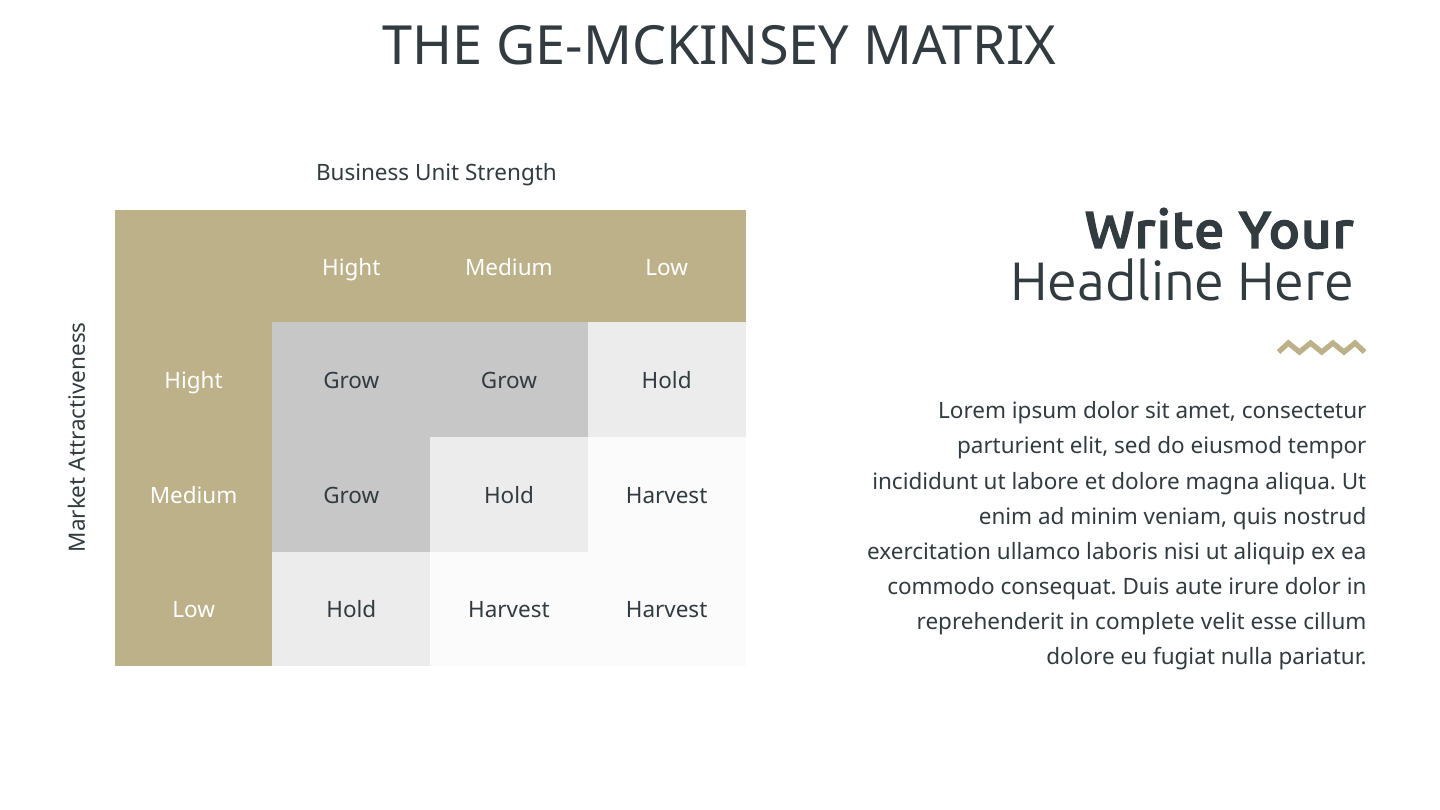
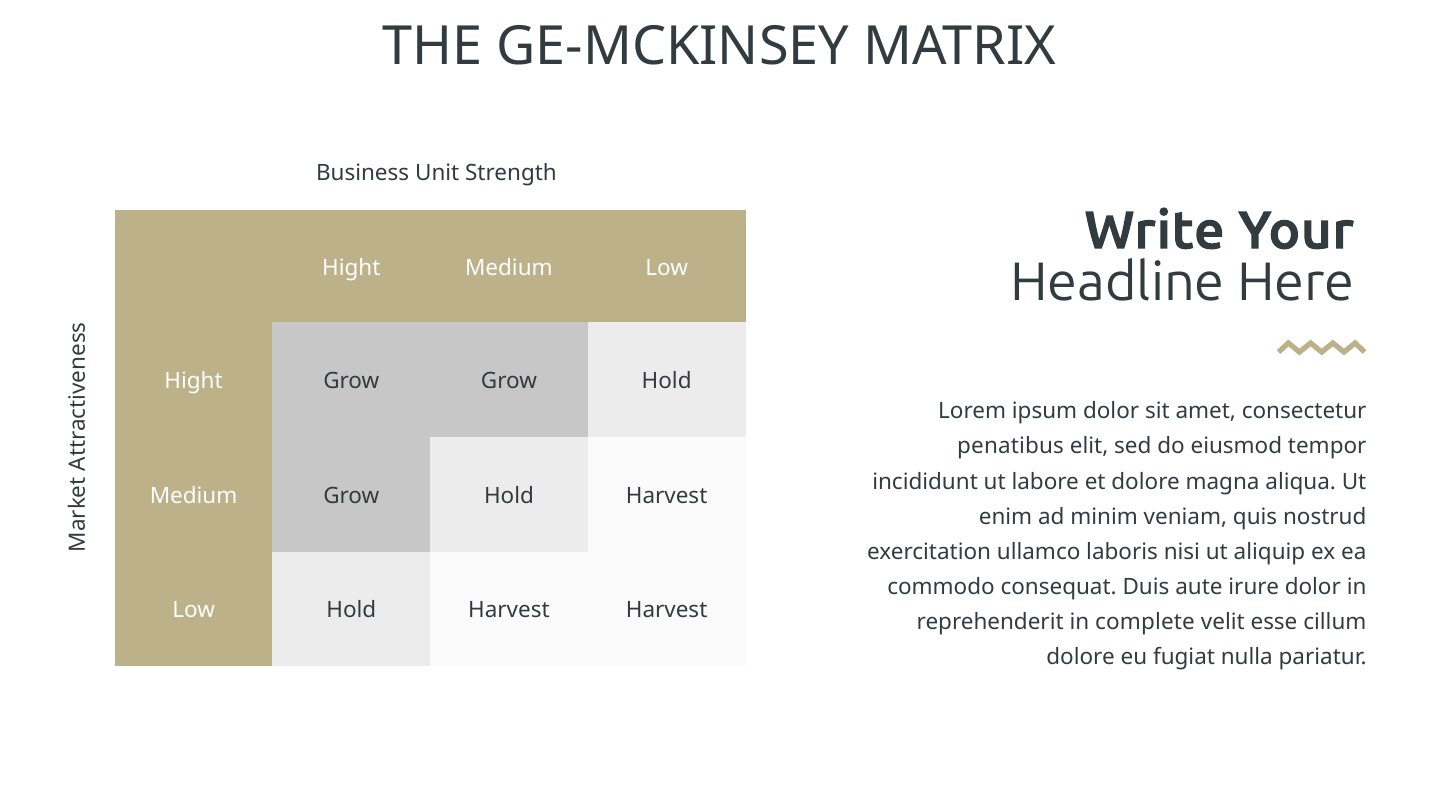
parturient: parturient -> penatibus (1011, 446)
